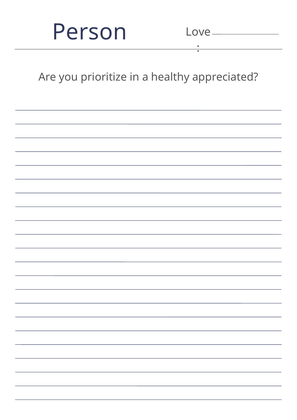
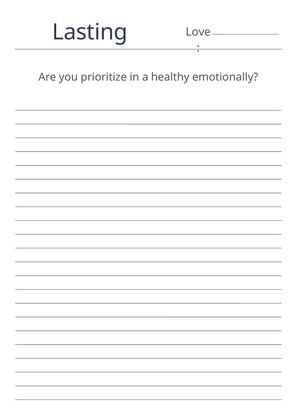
Person: Person -> Lasting (90, 32)
appreciated: appreciated -> emotionally (225, 77)
